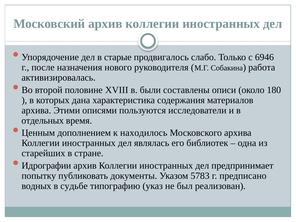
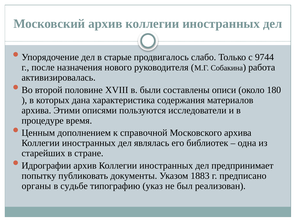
6946: 6946 -> 9744 (264, 57)
отдельных: отдельных -> процедуре (43, 121)
находилось: находилось -> справочной (144, 133)
5783: 5783 -> 1883 (200, 176)
водных: водных -> органы (36, 186)
